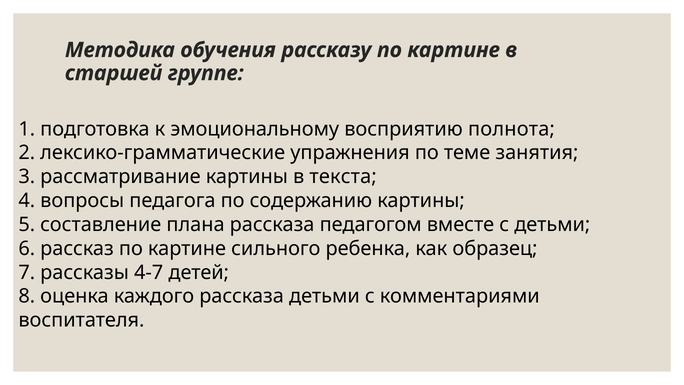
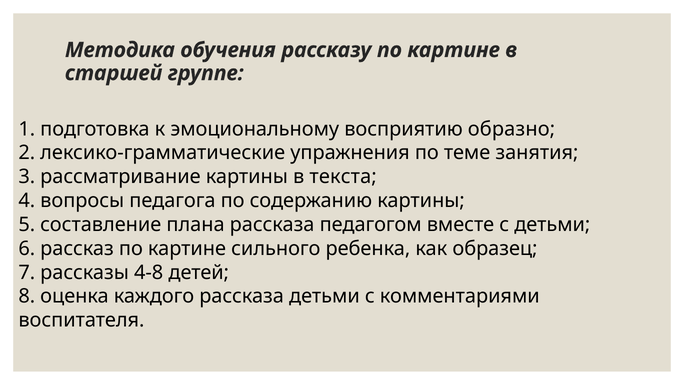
полнота: полнота -> образно (512, 129)
4-7: 4-7 -> 4-8 (149, 272)
